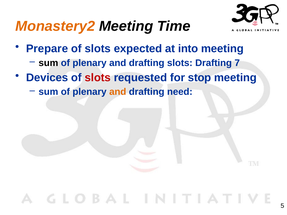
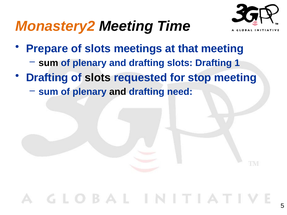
expected: expected -> meetings (138, 49)
into: into -> that (188, 49)
7: 7 -> 1 (237, 63)
Devices: Devices -> Drafting (47, 78)
slots colour: red -> black (98, 78)
and colour: orange -> black (118, 92)
